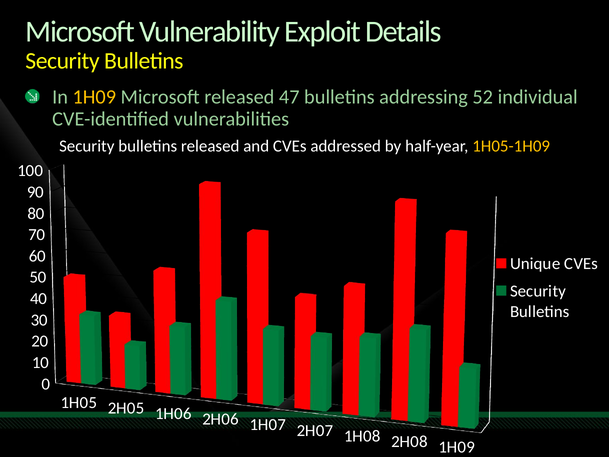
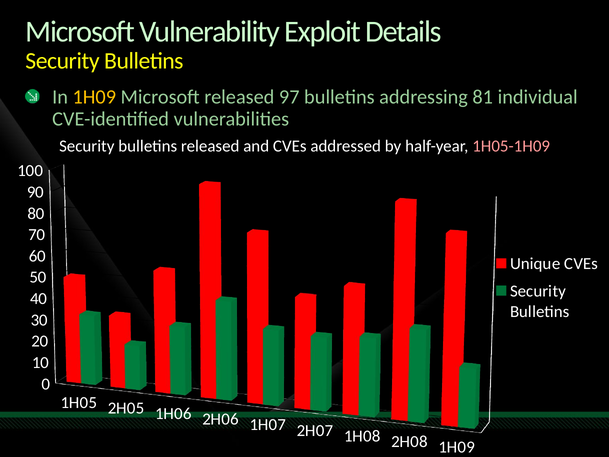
47: 47 -> 97 (289, 97)
52: 52 -> 81 (483, 97)
1H05-1H09 colour: yellow -> pink (511, 146)
